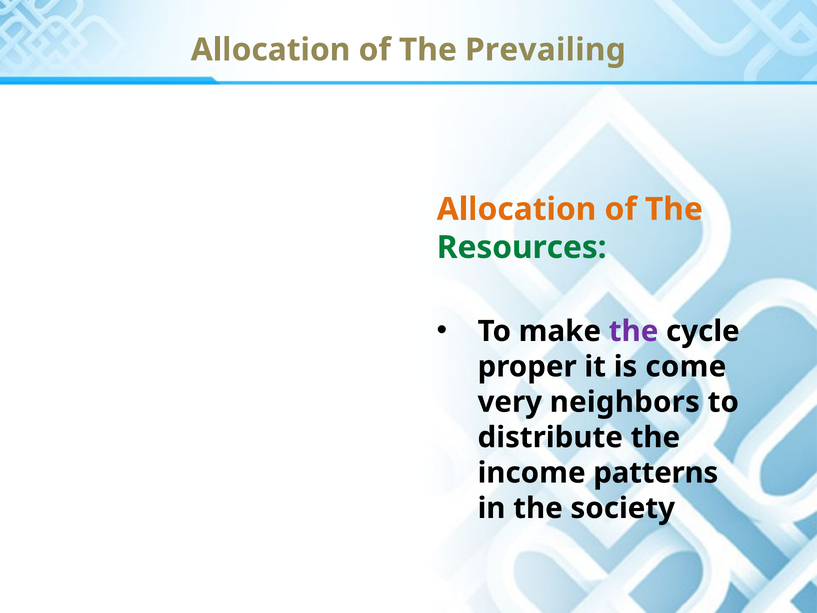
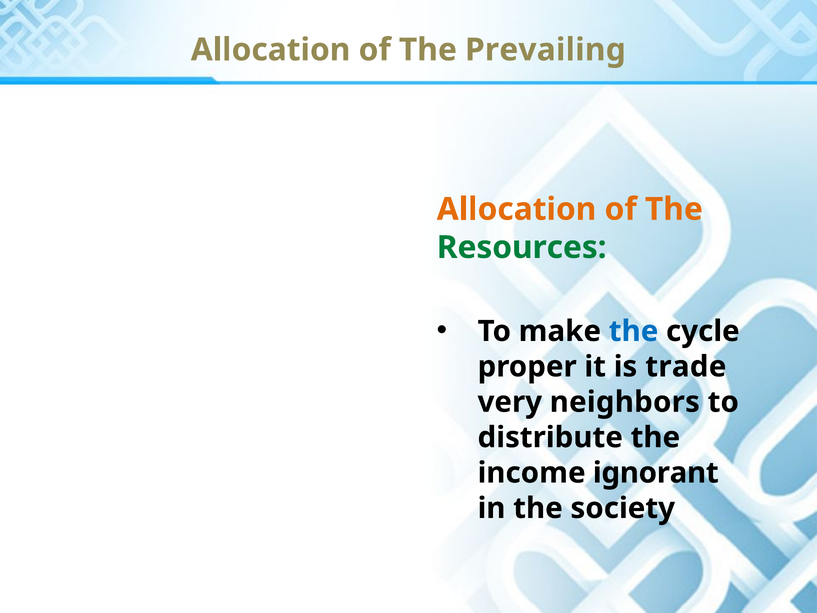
the colour: purple -> blue (634, 331)
come: come -> trade (686, 367)
patterns: patterns -> ignorant (656, 473)
